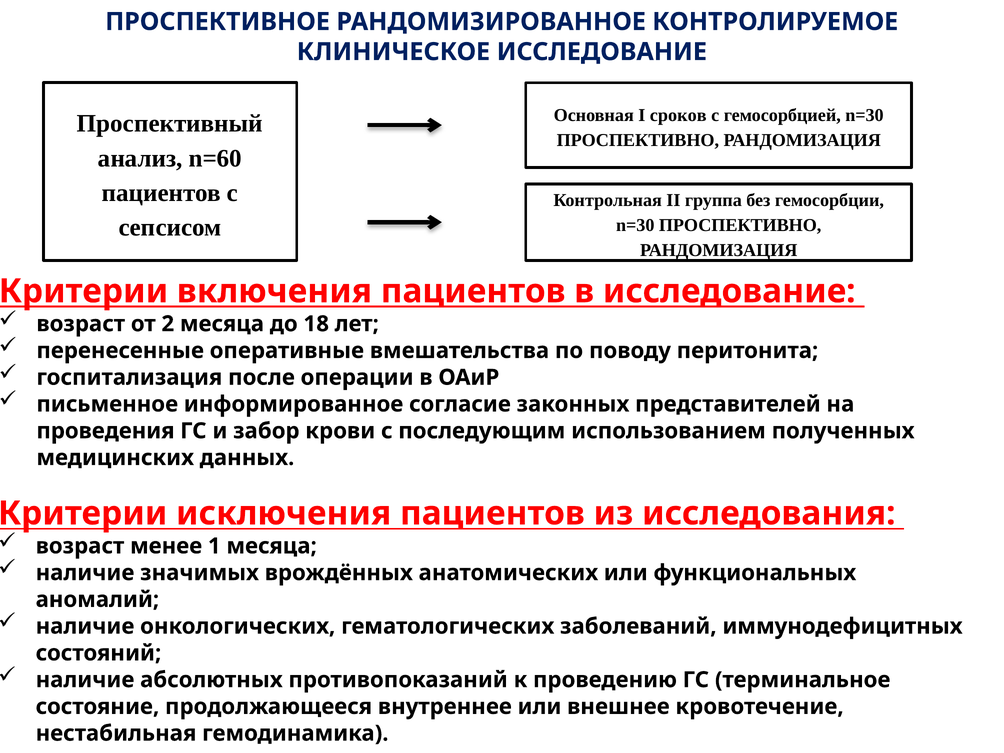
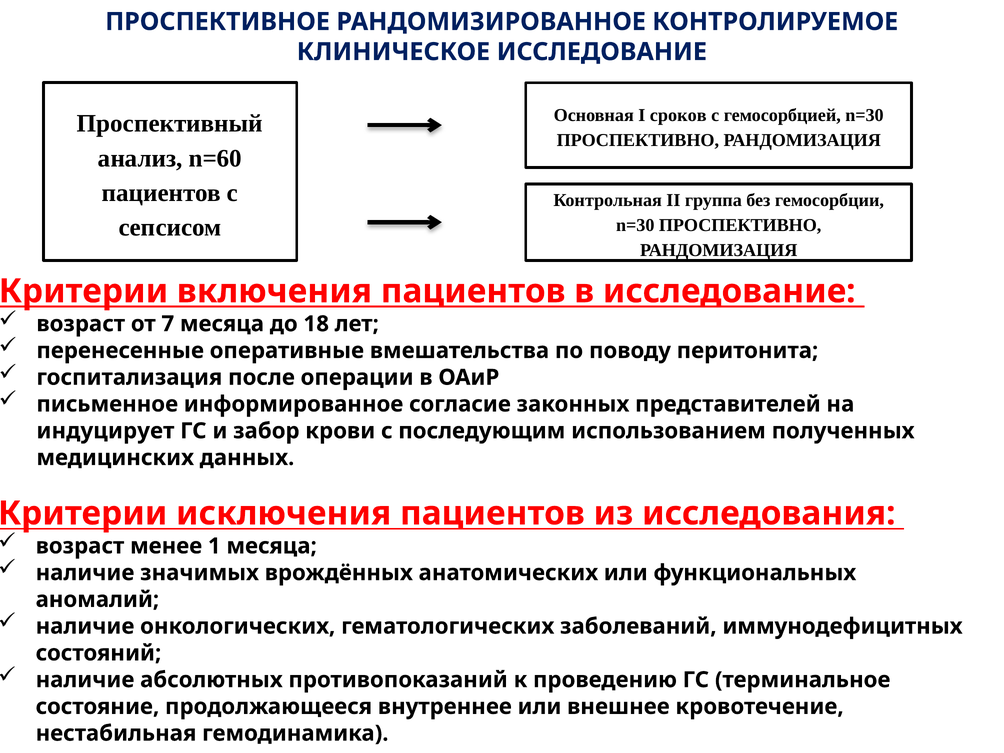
2: 2 -> 7 (168, 324)
проведения: проведения -> индуцирует (105, 431)
